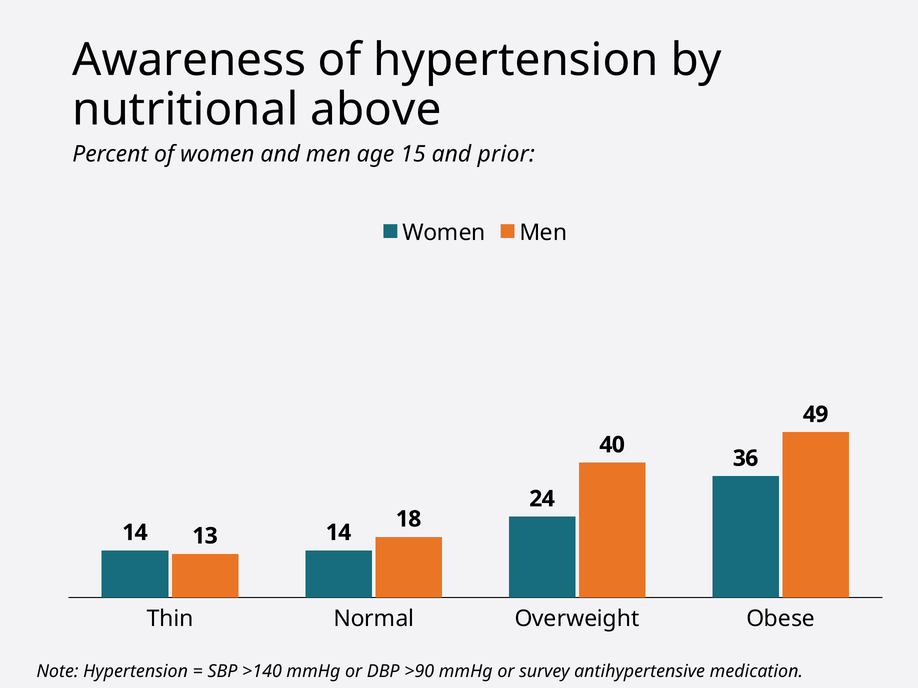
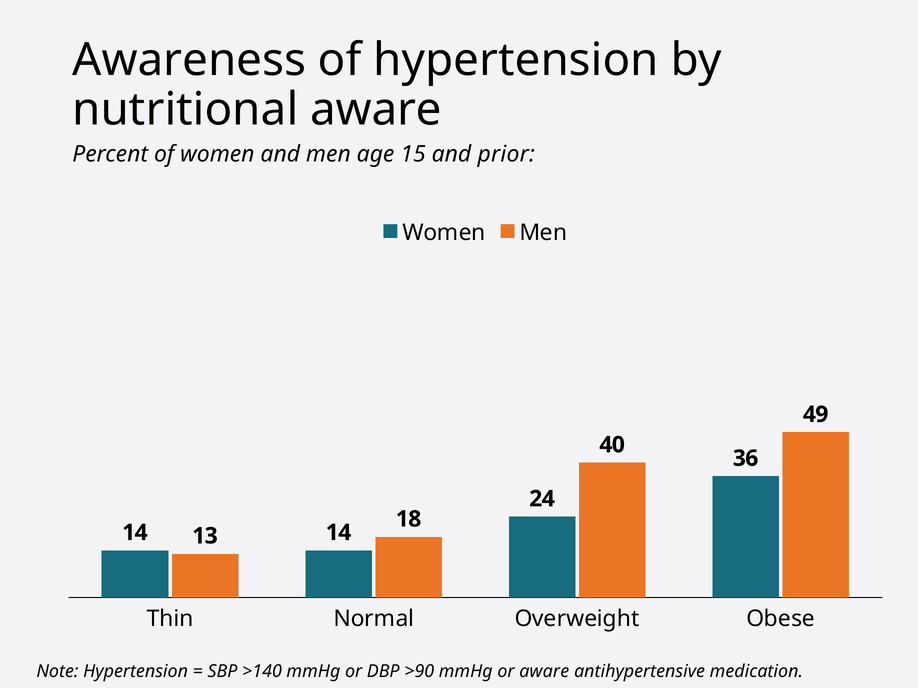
nutritional above: above -> aware (376, 110)
or survey: survey -> aware (544, 672)
